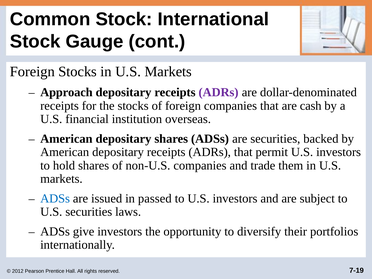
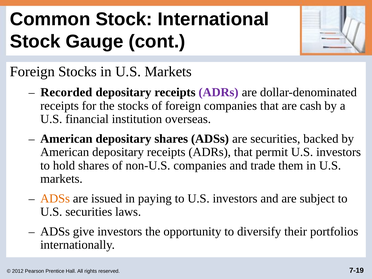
Approach: Approach -> Recorded (66, 92)
ADSs colour: blue -> orange (55, 198)
passed: passed -> paying (155, 198)
